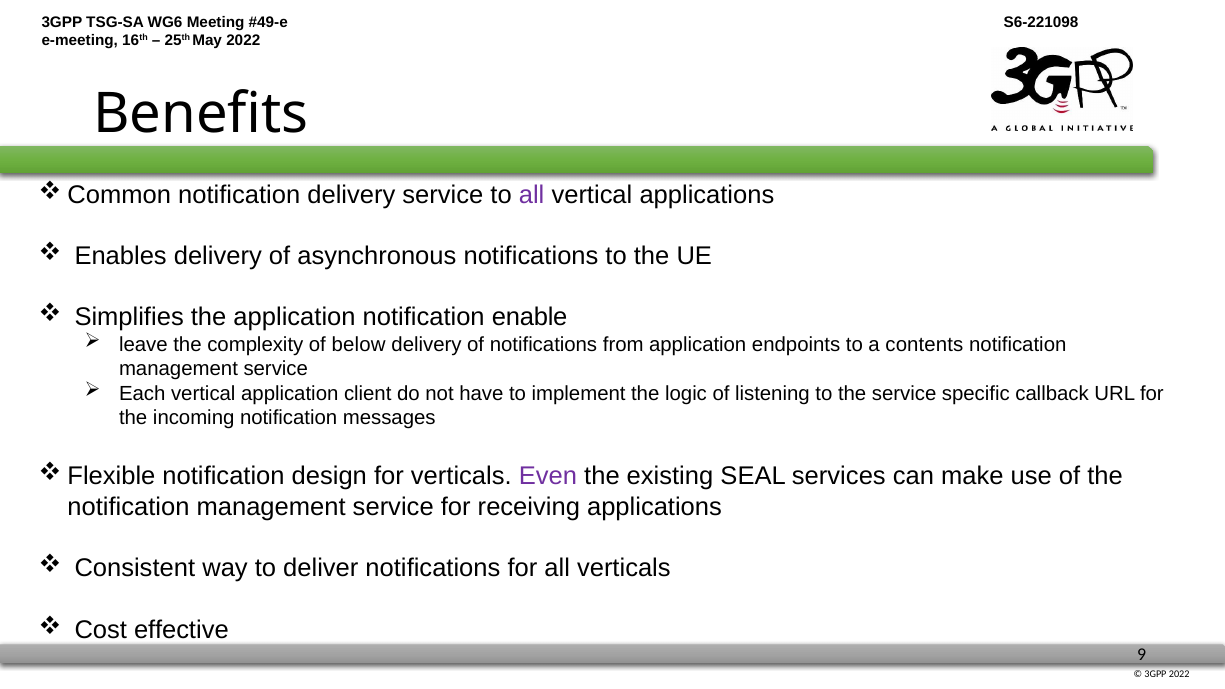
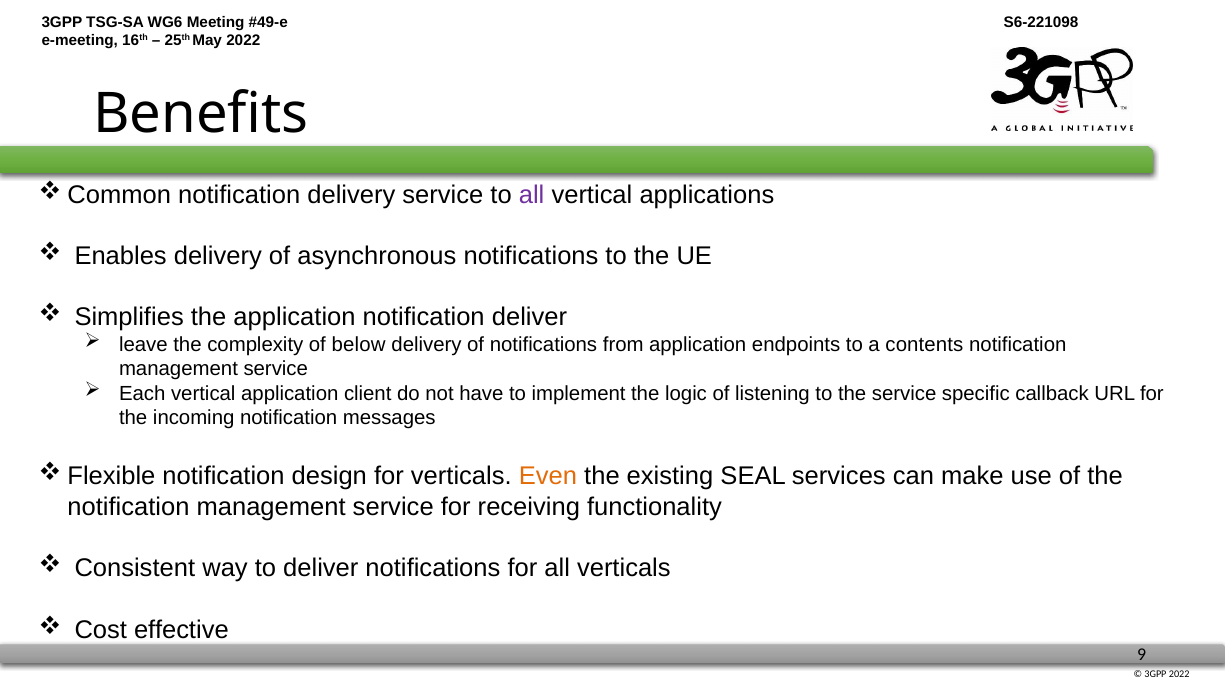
notification enable: enable -> deliver (530, 317)
Even colour: purple -> orange (548, 477)
receiving applications: applications -> functionality (654, 507)
